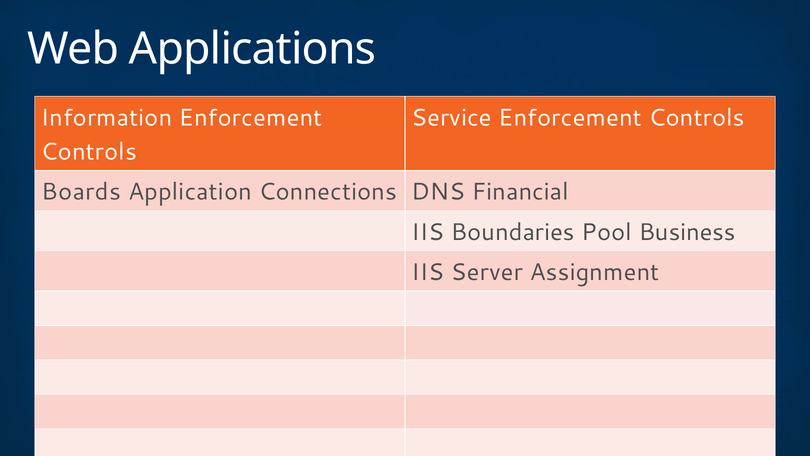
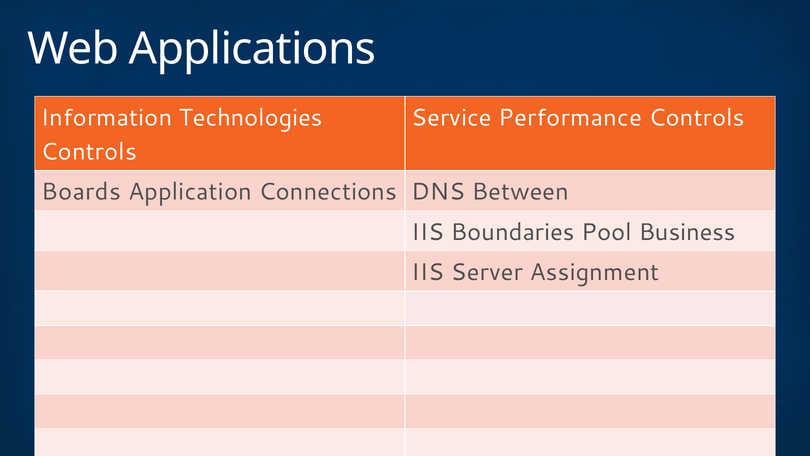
Information Enforcement: Enforcement -> Technologies (251, 118)
Service Enforcement: Enforcement -> Performance (570, 118)
Financial: Financial -> Between (520, 192)
